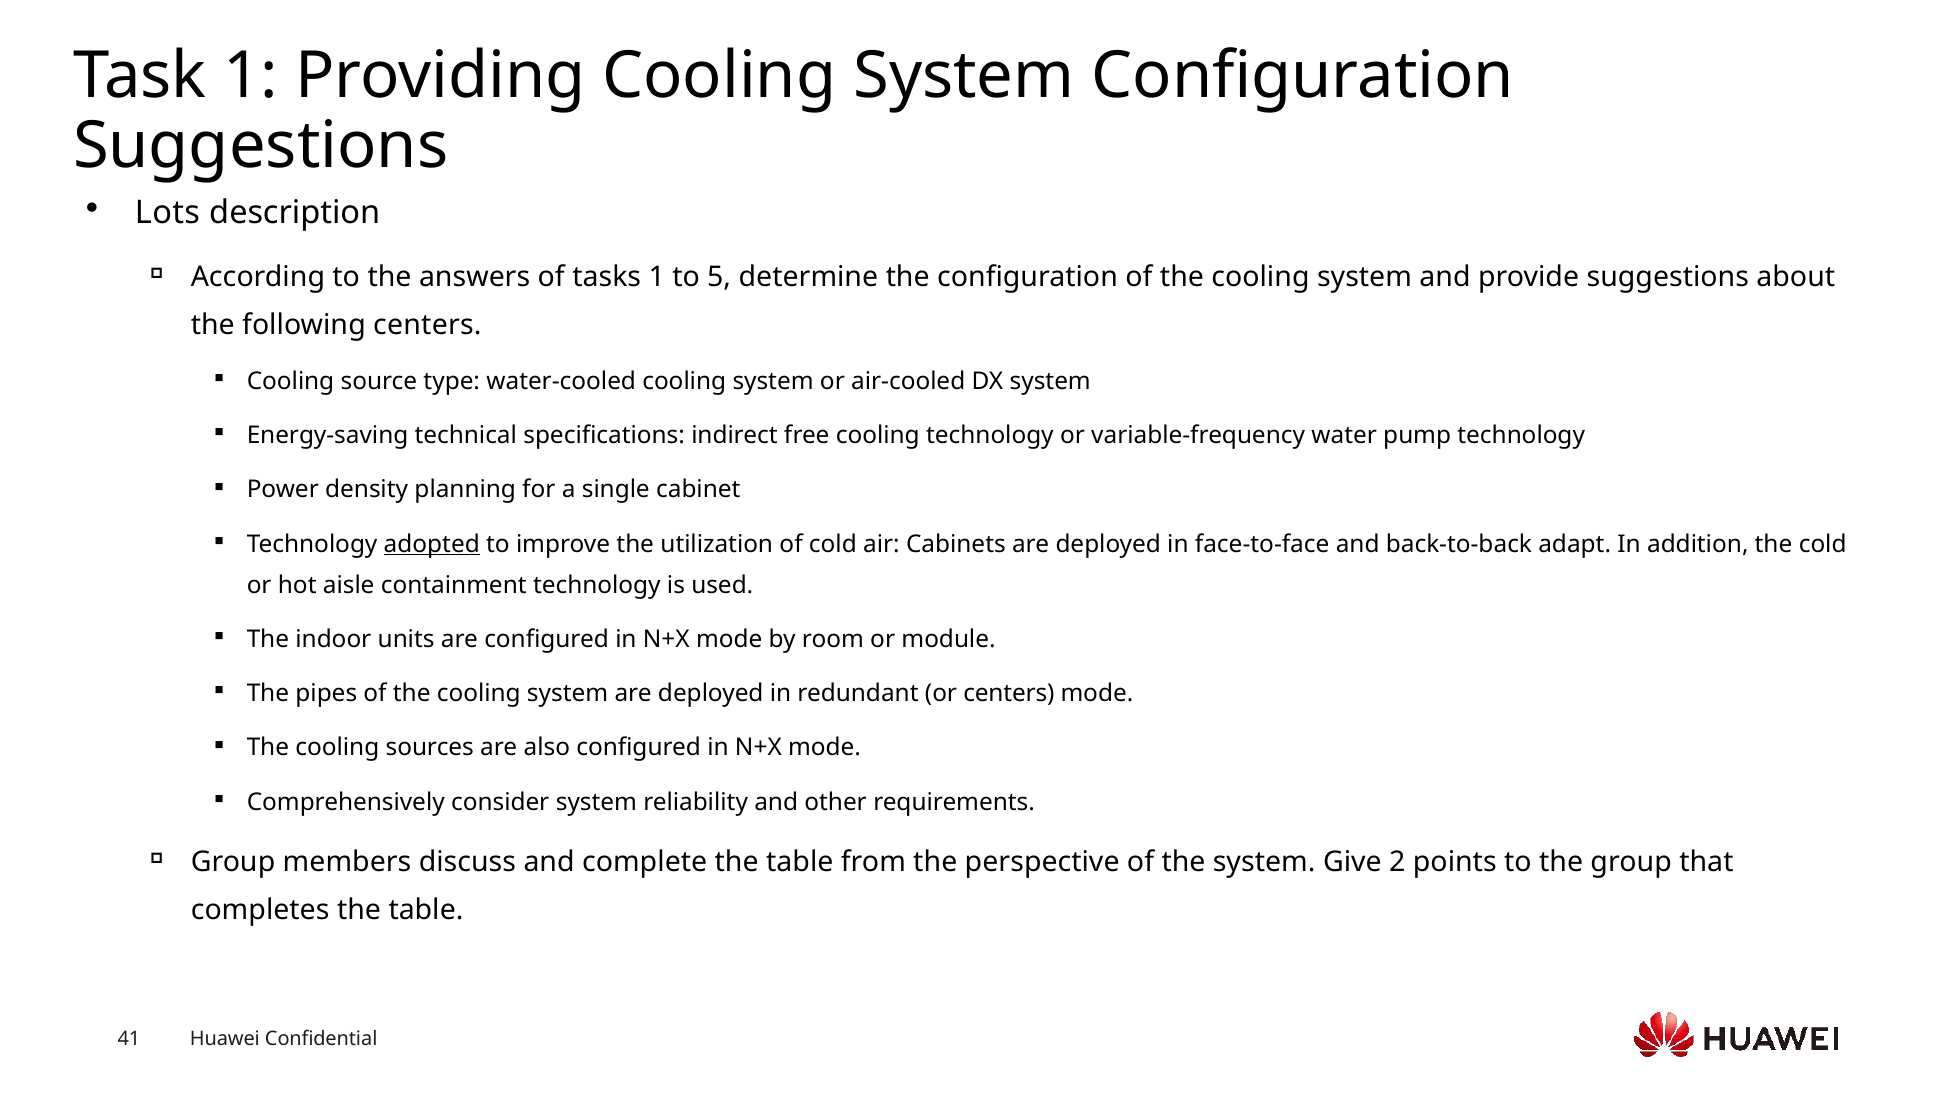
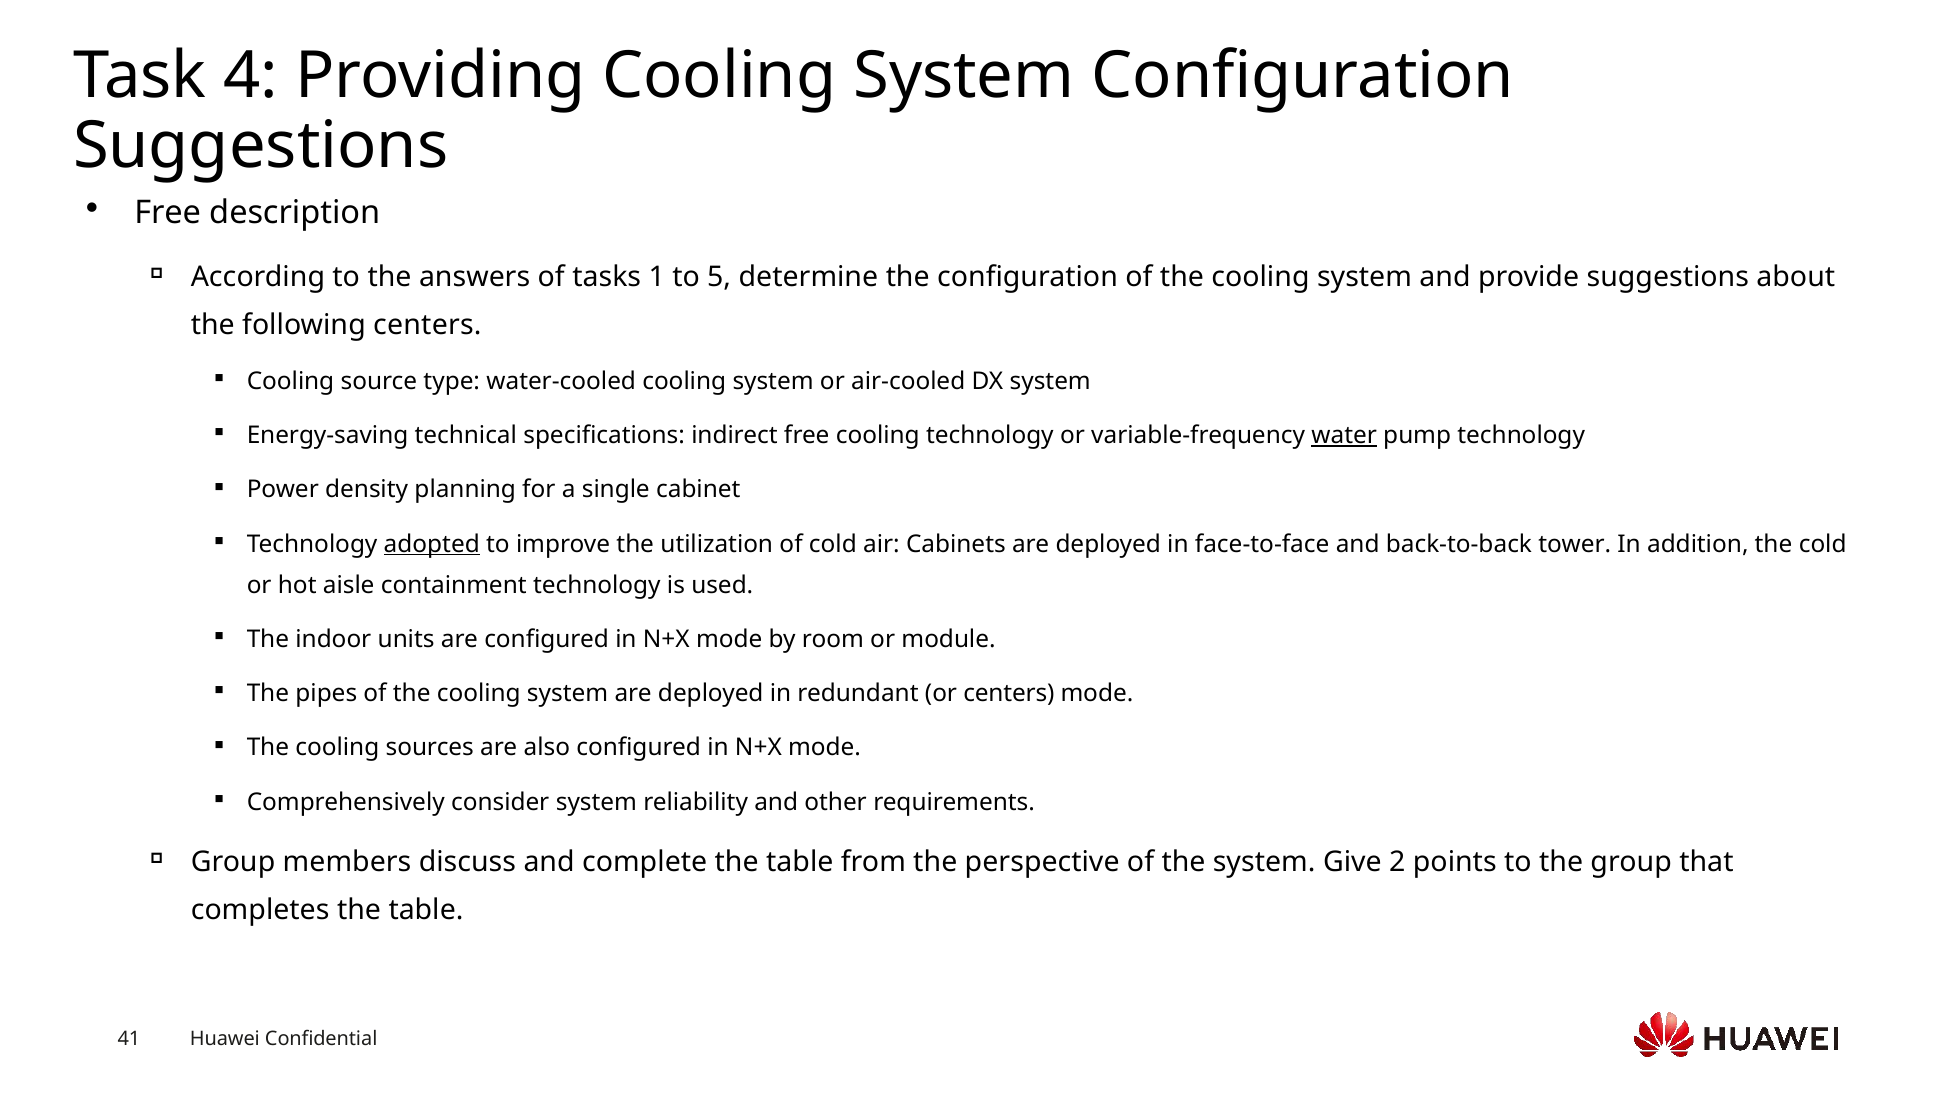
Task 1: 1 -> 4 (251, 76)
Lots: Lots -> Free (168, 212)
water underline: none -> present (1344, 436)
adapt: adapt -> tower (1575, 544)
